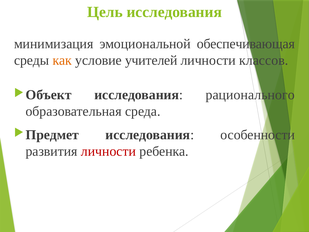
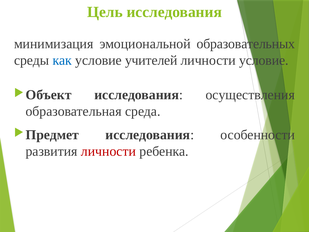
обеспечивающая: обеспечивающая -> образовательных (246, 44)
как colour: orange -> blue (62, 60)
личности классов: классов -> условие (264, 60)
рационального: рационального -> осуществления (250, 95)
